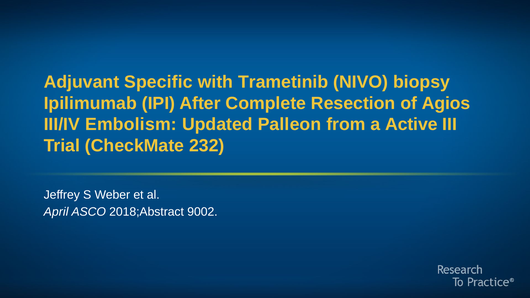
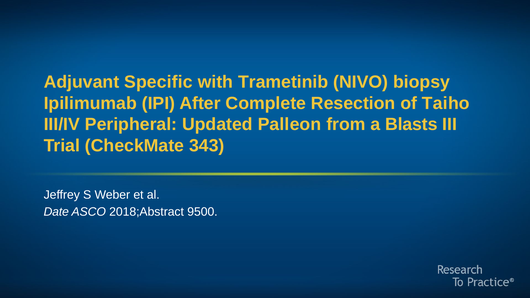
Agios: Agios -> Taiho (446, 103)
Embolism: Embolism -> Peripheral (131, 124)
Active: Active -> Blasts (411, 124)
232: 232 -> 343 (207, 146)
April: April -> Date (56, 212)
9002: 9002 -> 9500 (202, 212)
